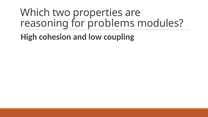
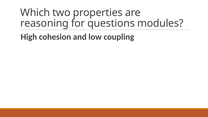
problems: problems -> questions (111, 23)
